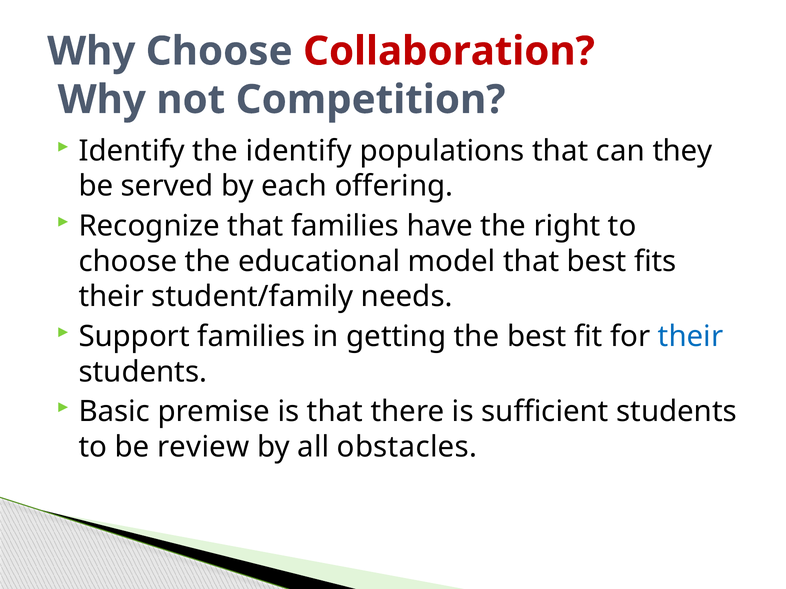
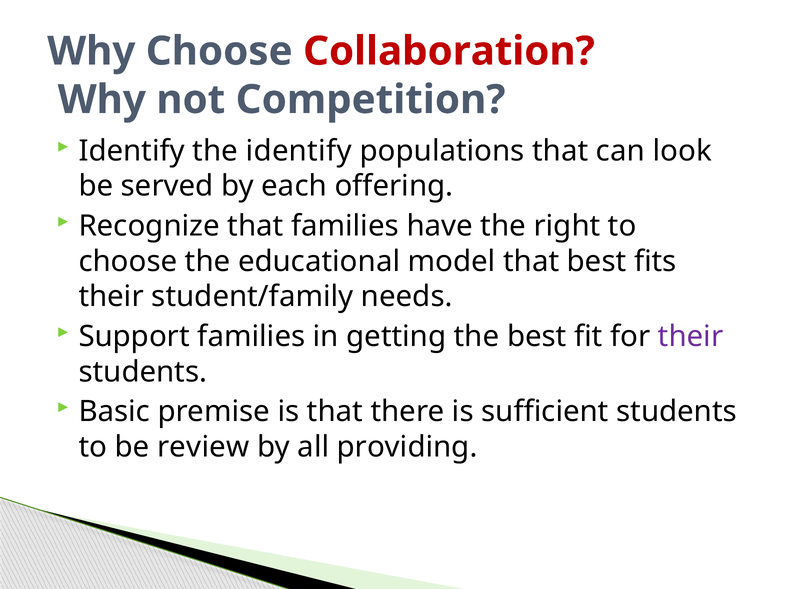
they: they -> look (682, 151)
their colour: blue -> purple (691, 337)
obstacles: obstacles -> providing (407, 447)
